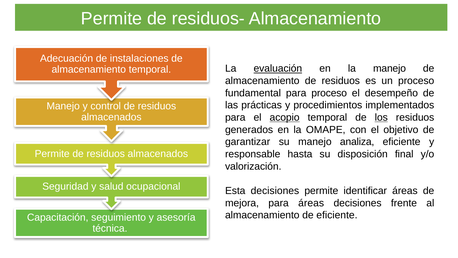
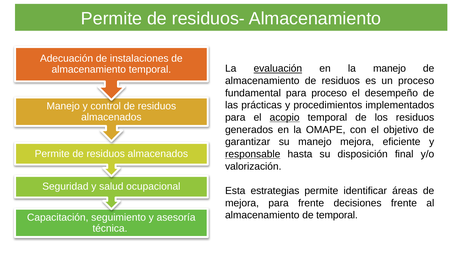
los underline: present -> none (381, 117)
manejo analiza: analiza -> mejora (357, 142)
responsable underline: none -> present (253, 154)
Esta decisiones: decisiones -> estrategias (275, 191)
para áreas: áreas -> frente (311, 203)
de eficiente: eficiente -> temporal (337, 215)
